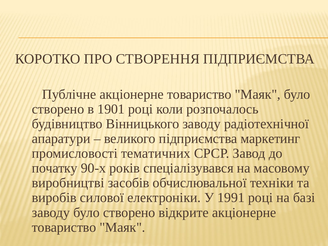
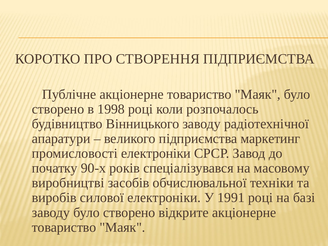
1901: 1901 -> 1998 (111, 109)
промисловості тематичних: тематичних -> електроніки (156, 153)
